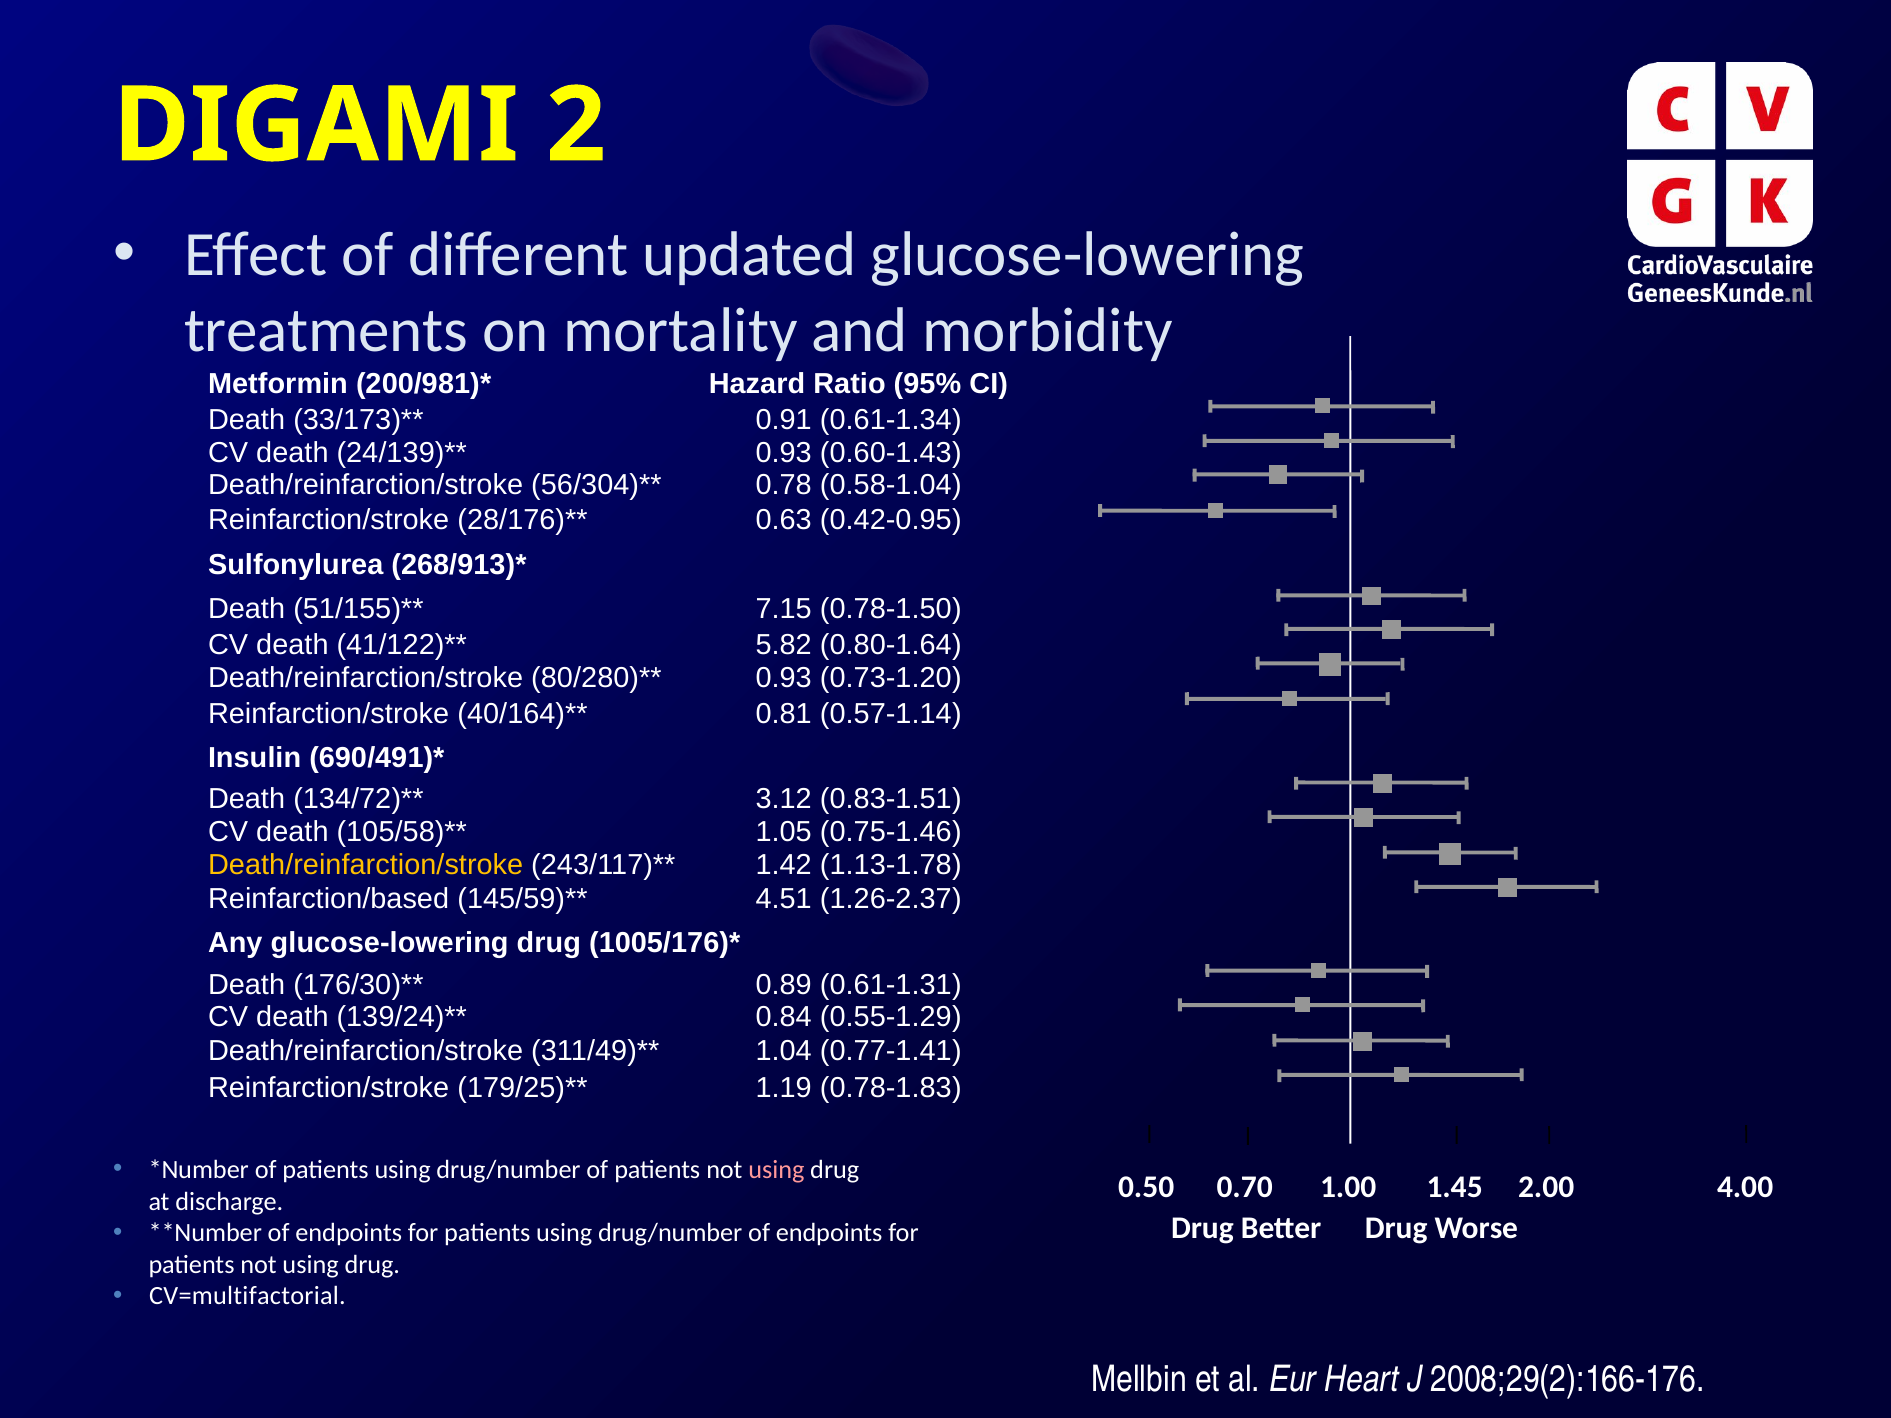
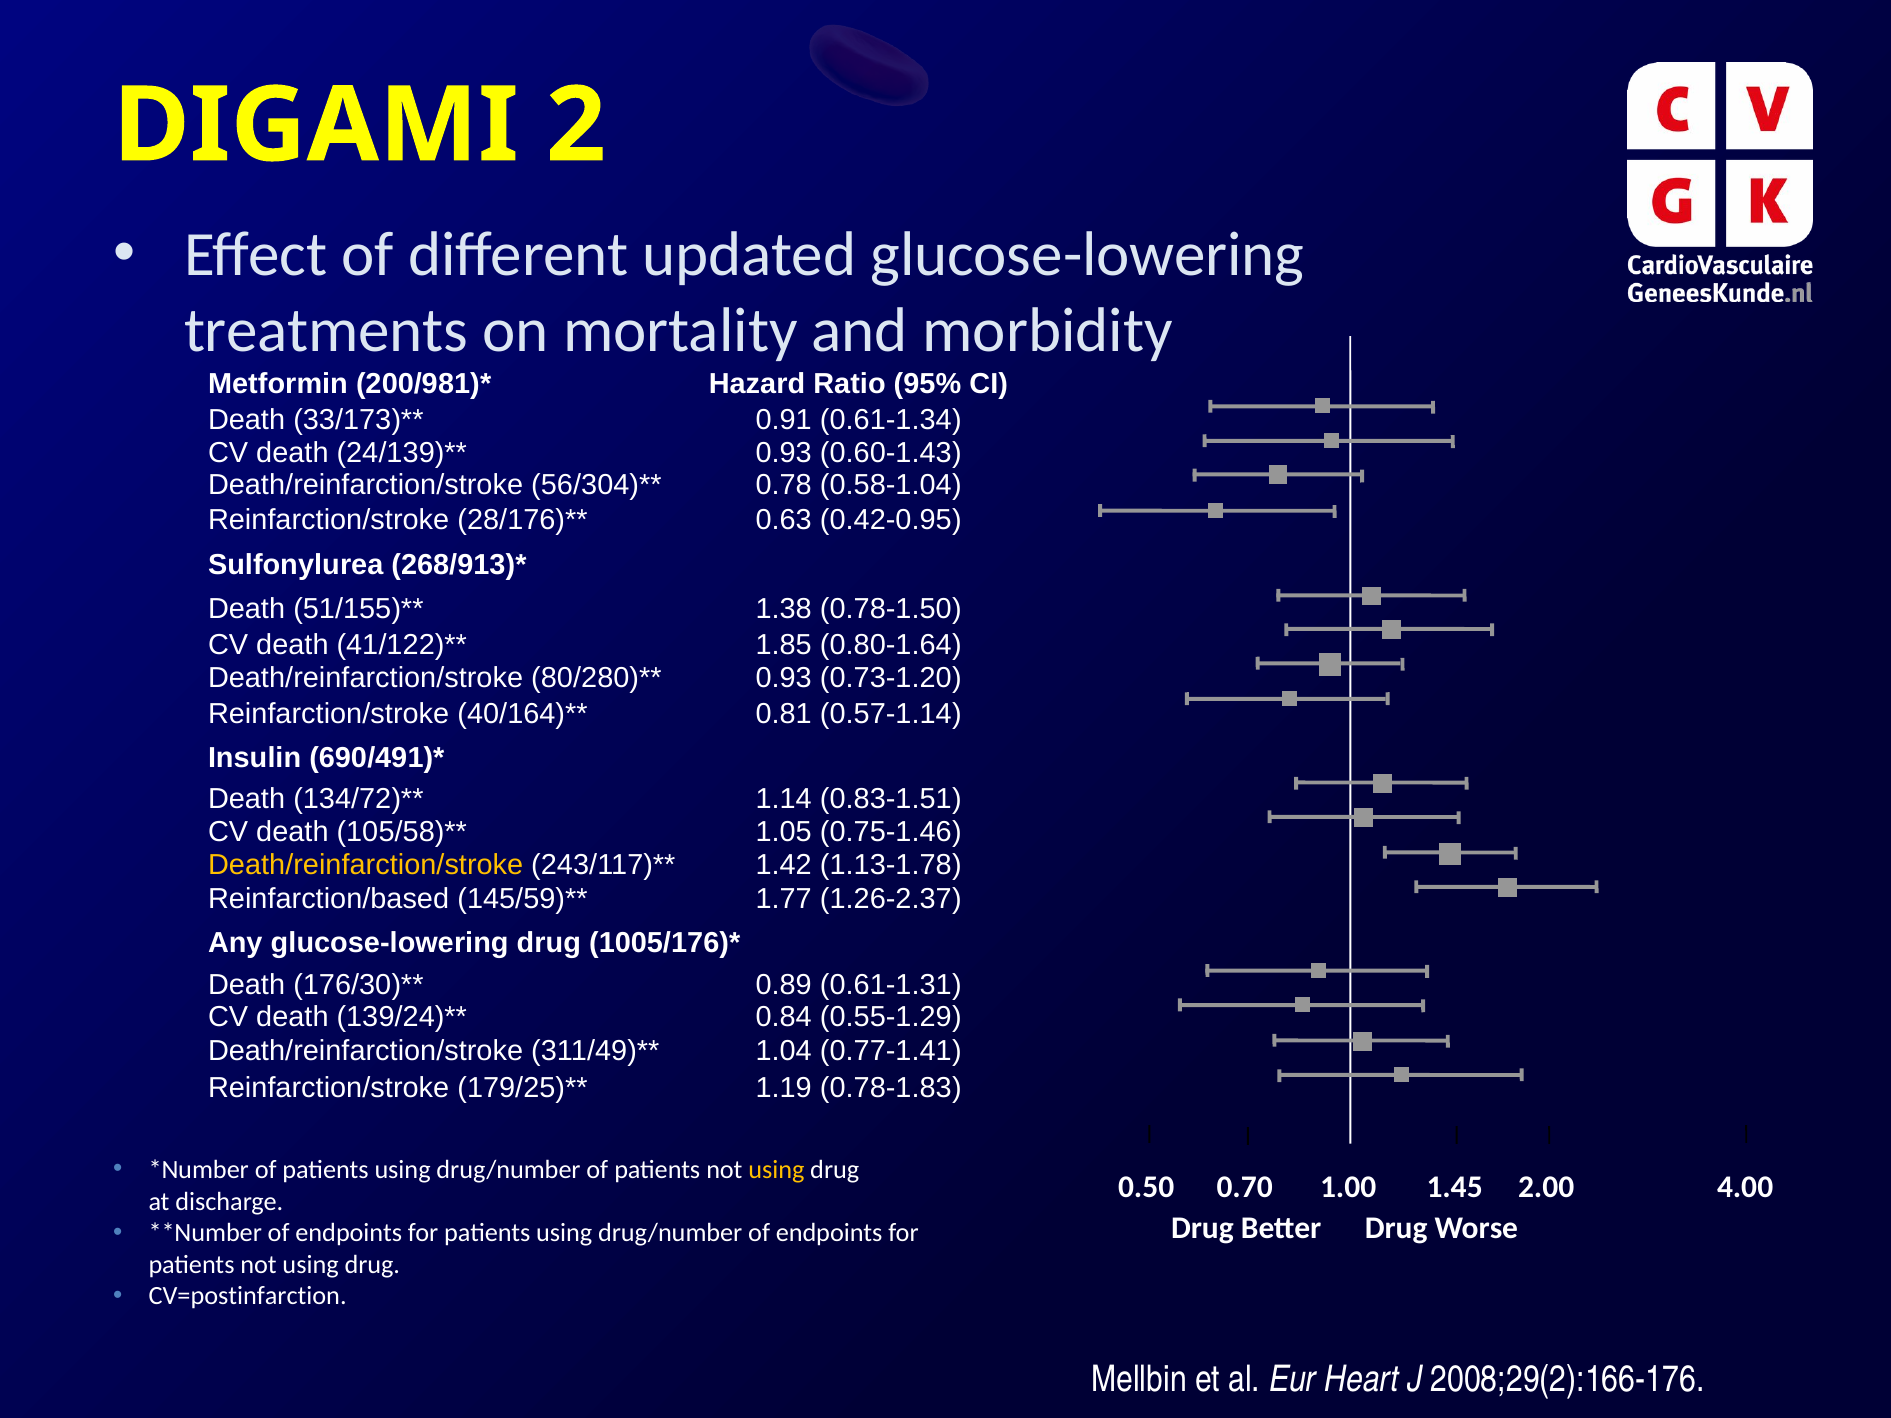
7.15: 7.15 -> 1.38 (784, 609)
5.82: 5.82 -> 1.85 (784, 645)
3.12: 3.12 -> 1.14 (784, 799)
4.51: 4.51 -> 1.77 (784, 899)
using colour: pink -> yellow (776, 1170)
CV=multifactorial: CV=multifactorial -> CV=postinfarction (248, 1296)
